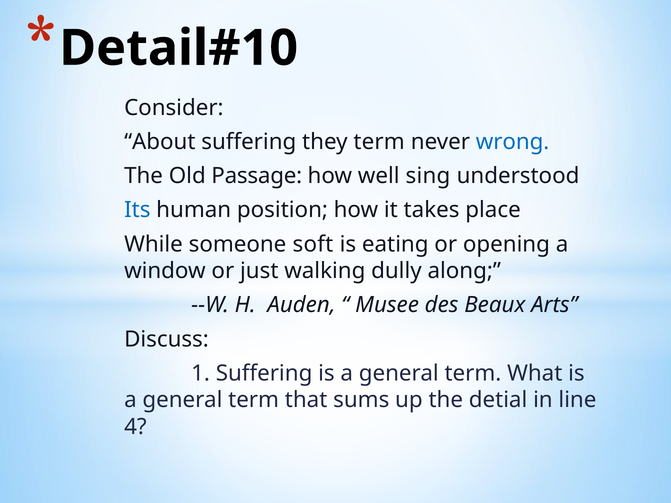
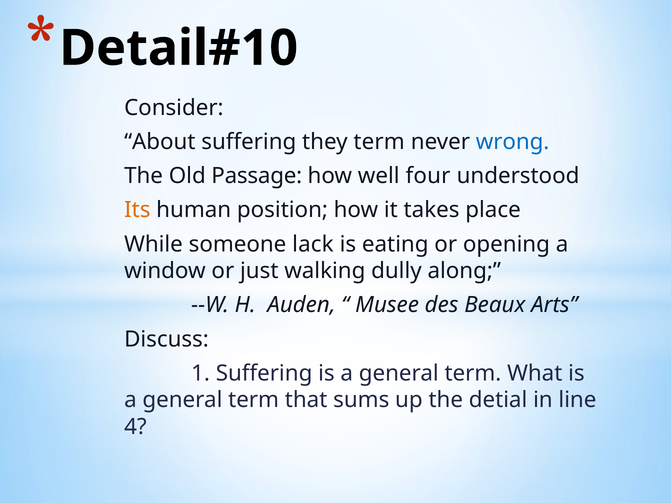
sing: sing -> four (428, 176)
Its colour: blue -> orange (137, 210)
soft: soft -> lack (313, 244)
